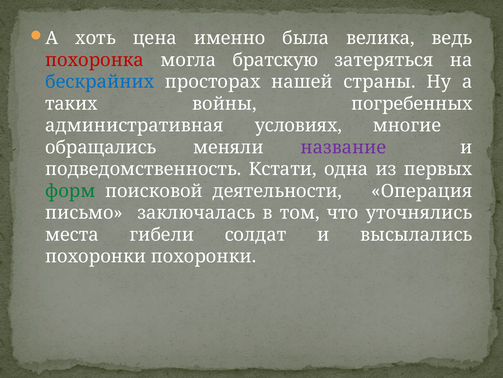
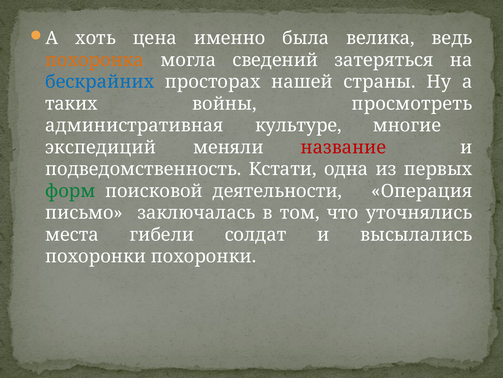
похоронка colour: red -> orange (95, 60)
братскую: братскую -> сведений (275, 60)
погребенных: погребенных -> просмотреть (412, 104)
условиях: условиях -> культуре (298, 125)
обращались: обращались -> экспедиций (101, 147)
название colour: purple -> red (343, 147)
